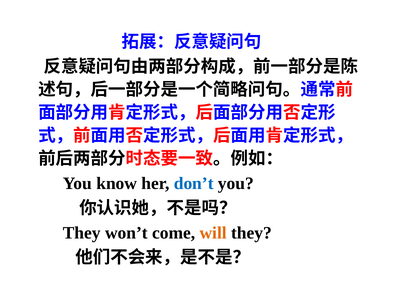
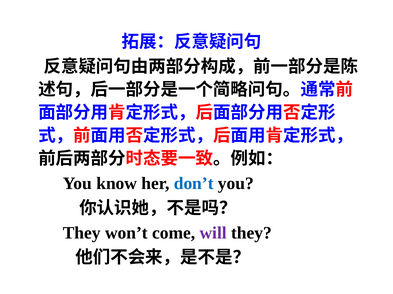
will colour: orange -> purple (213, 233)
